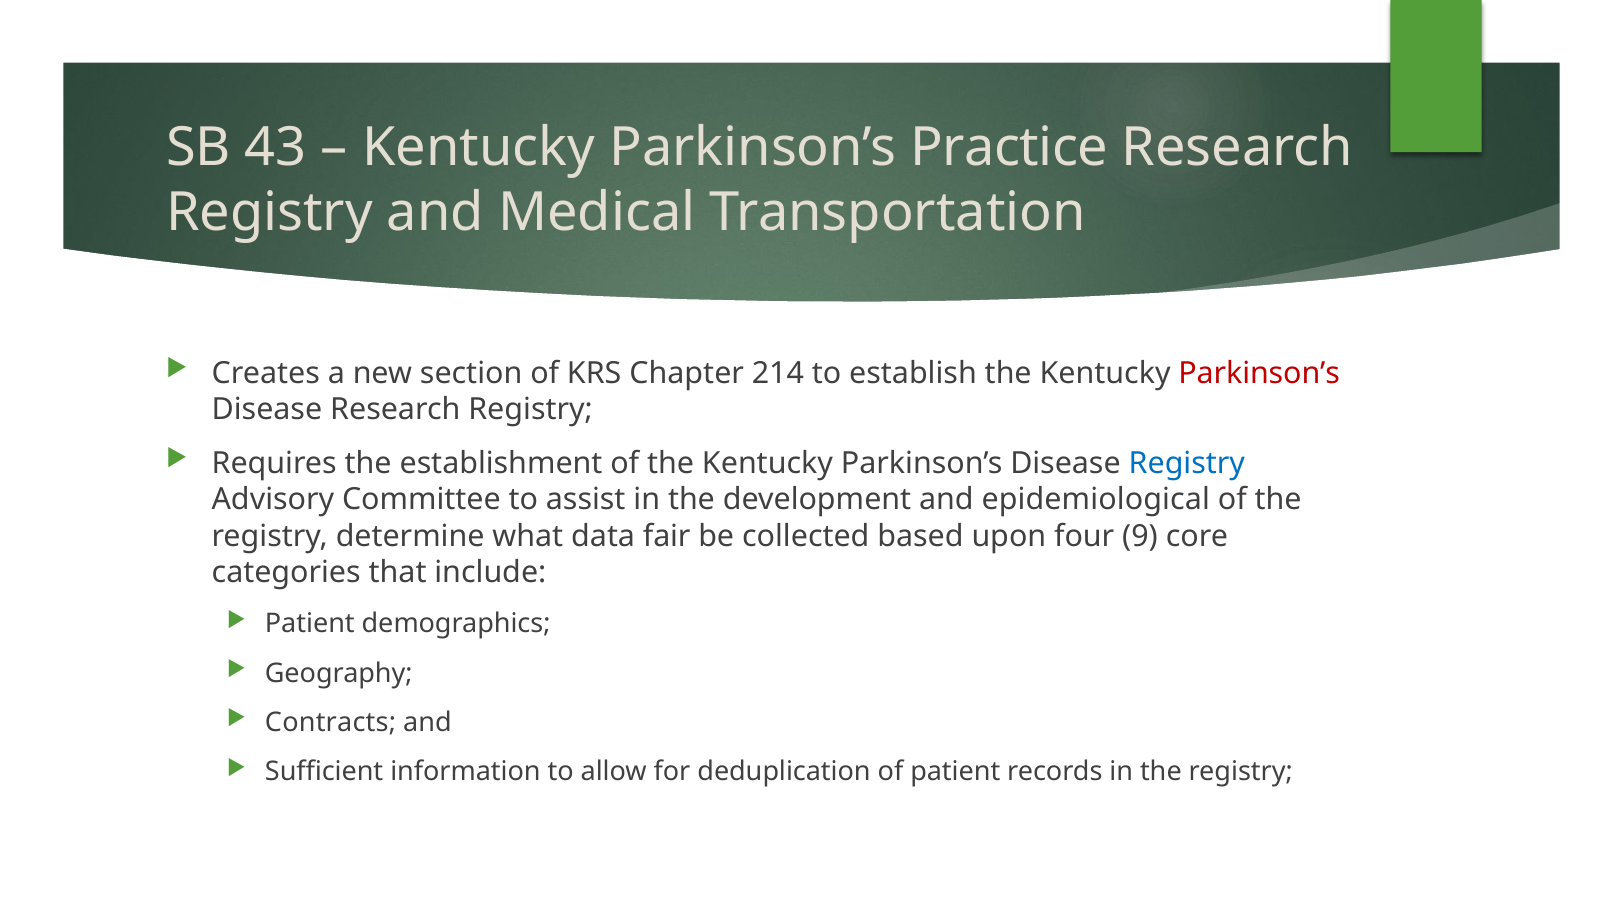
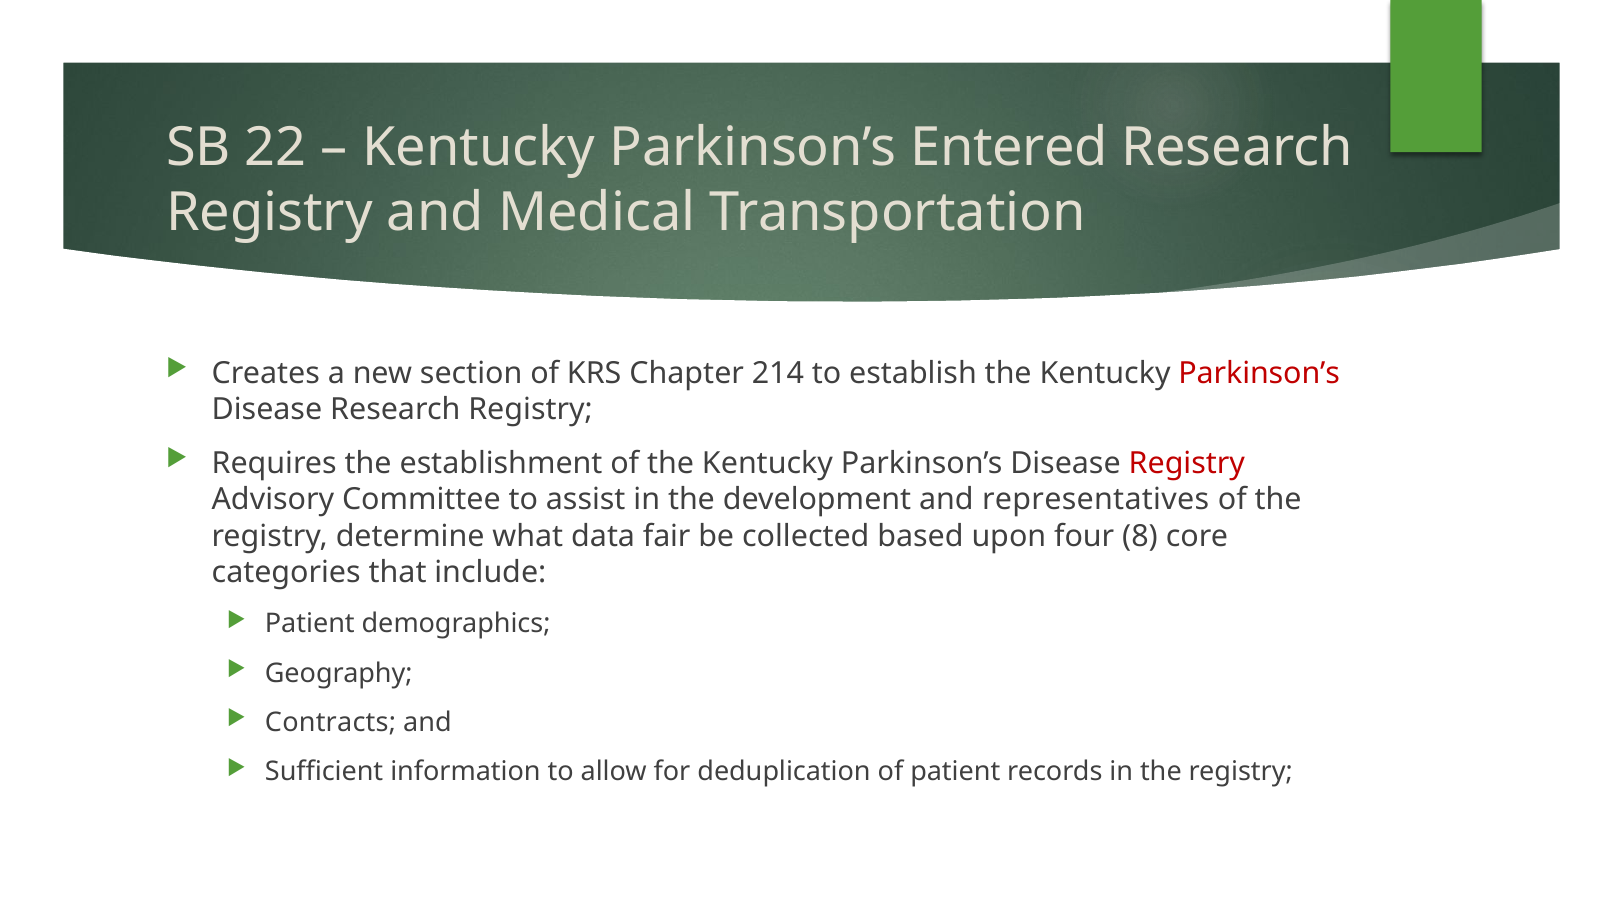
43: 43 -> 22 (276, 148)
Practice: Practice -> Entered (1009, 148)
Registry colour: blue -> red (1187, 463)
epidemiological: epidemiological -> representatives (1096, 500)
9: 9 -> 8 (1140, 536)
